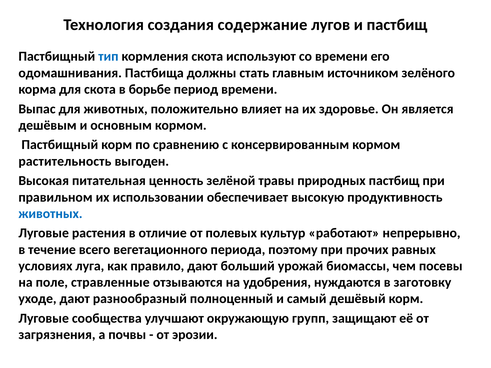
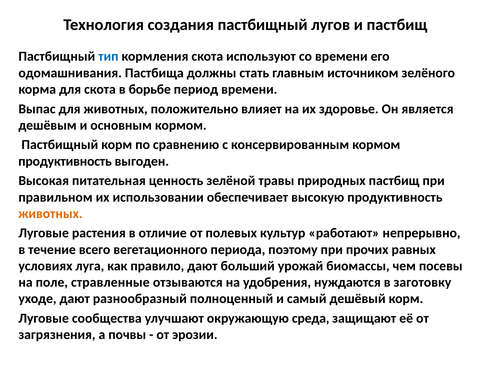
создания содержание: содержание -> пастбищный (263, 25)
растительность: растительность -> продуктивность (65, 161)
животных colour: blue -> orange (50, 214)
групп: групп -> среда (311, 318)
